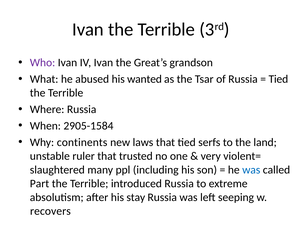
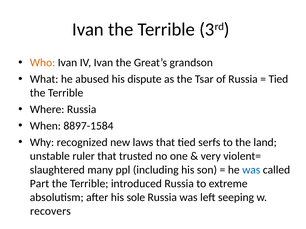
Who colour: purple -> orange (43, 63)
wanted: wanted -> dispute (144, 79)
2905-1584: 2905-1584 -> 8897-1584 (88, 126)
continents: continents -> recognized (82, 143)
stay: stay -> sole (136, 198)
